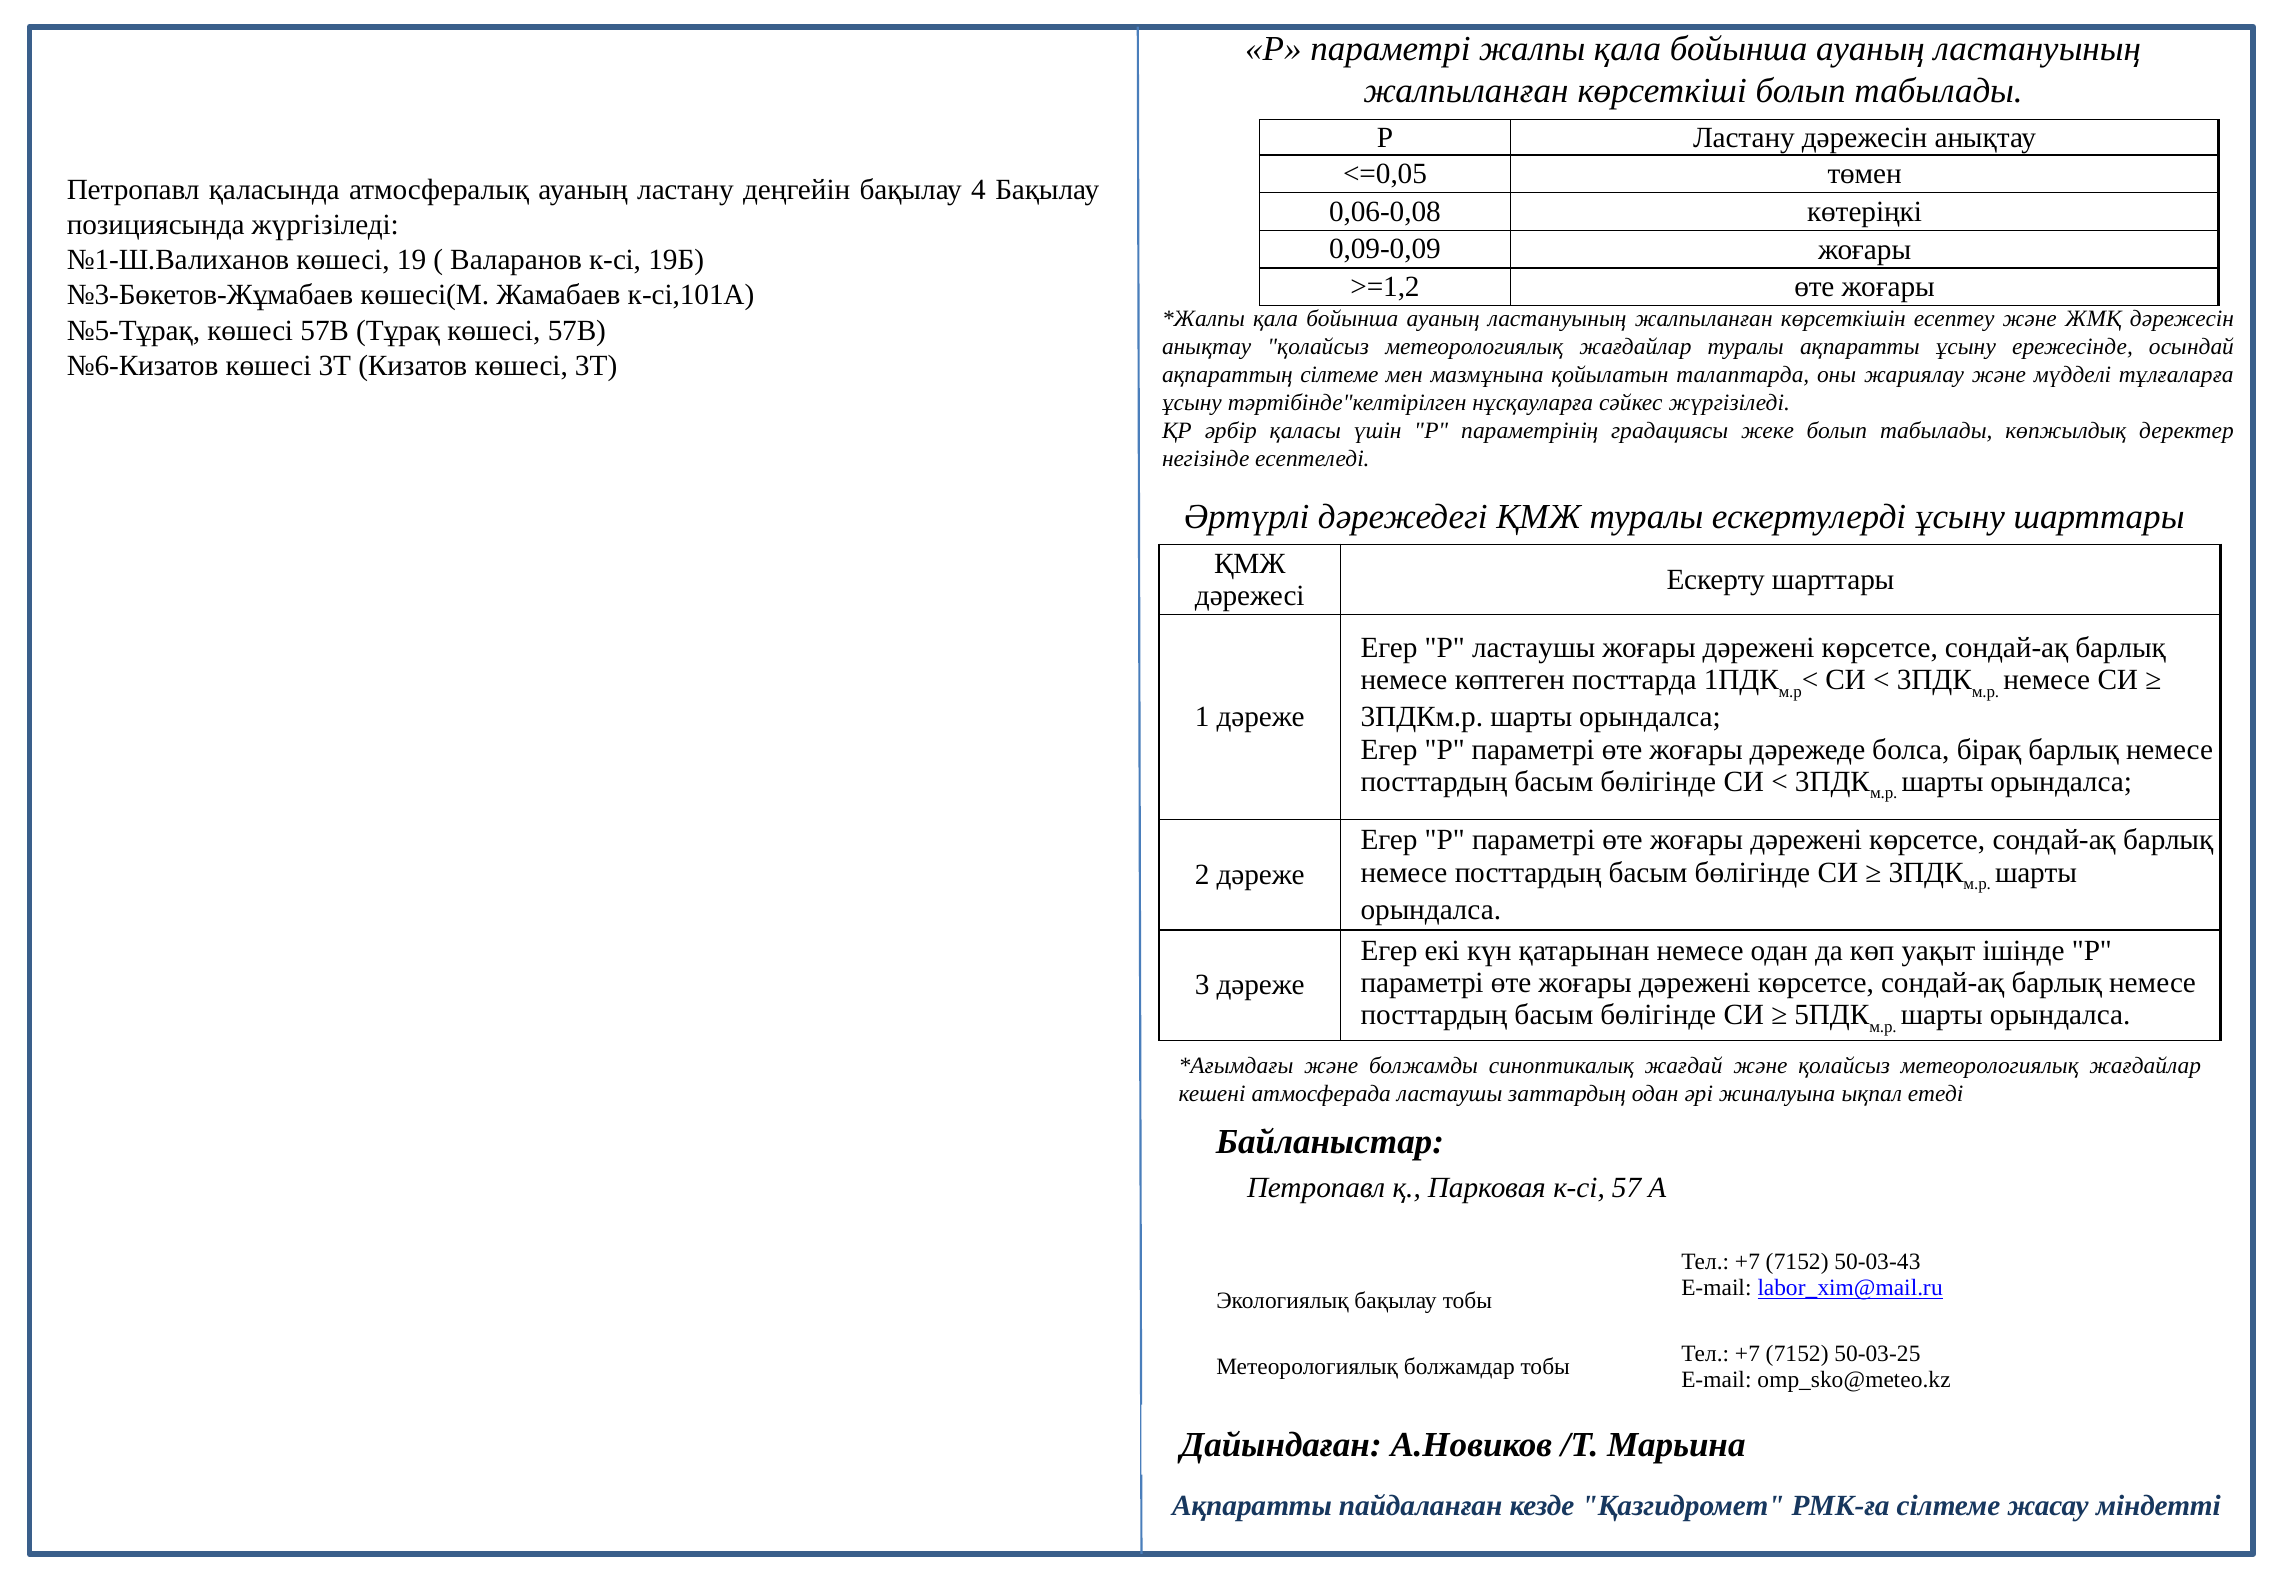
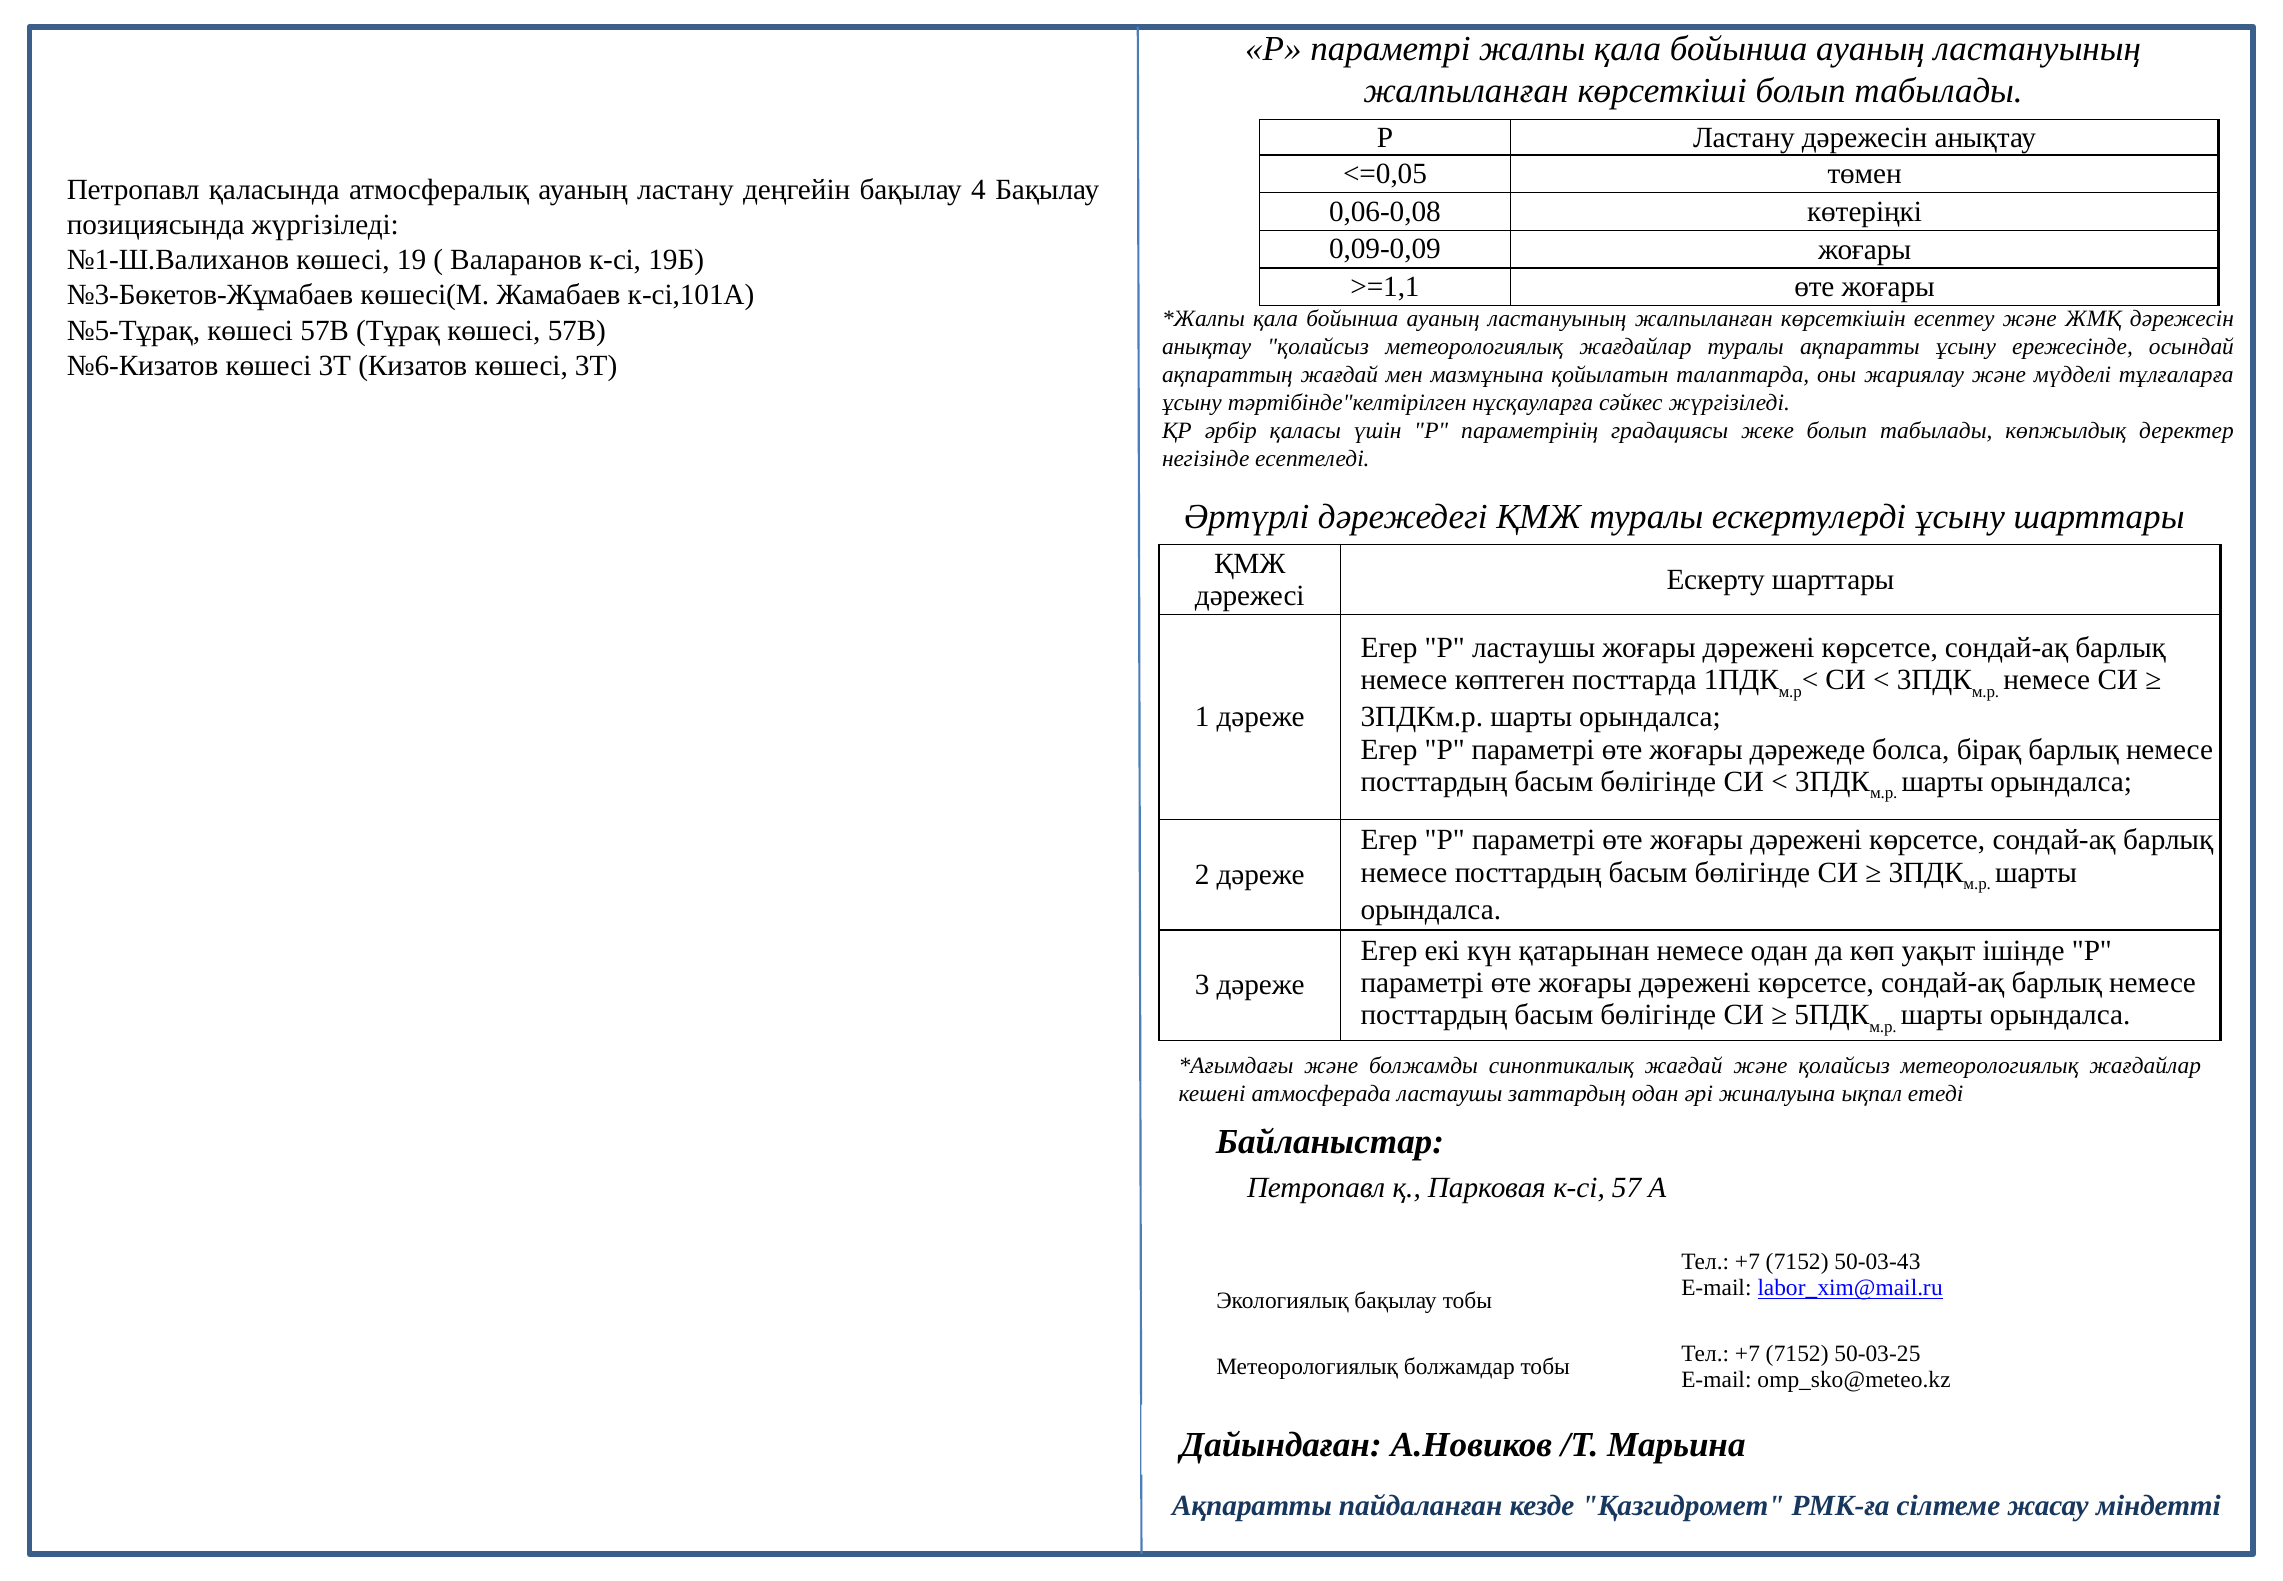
>=1,2: >=1,2 -> >=1,1 (1385, 287)
ақпараттың сілтеме: сілтеме -> жағдай (1339, 375)
